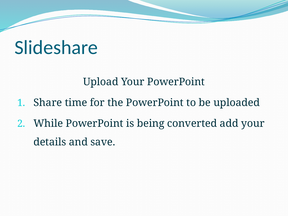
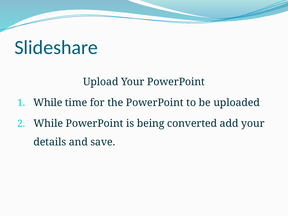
Share: Share -> While (48, 103)
